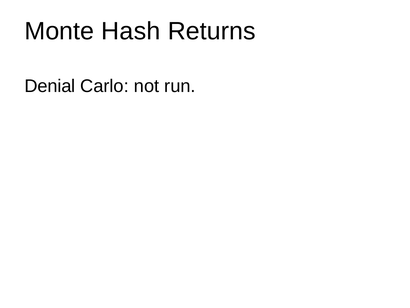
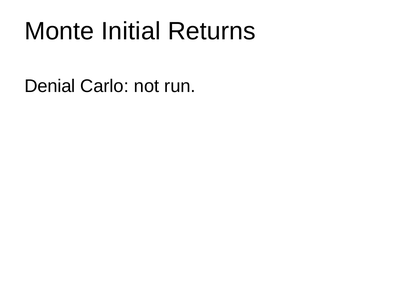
Hash: Hash -> Initial (131, 31)
